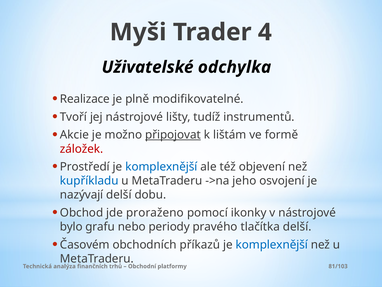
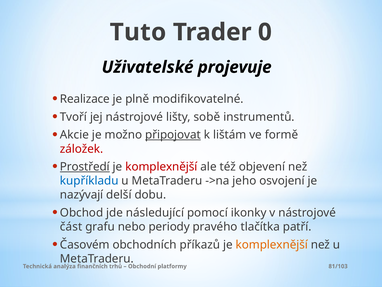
Myši: Myši -> Tuto (138, 32)
4: 4 -> 0 (265, 32)
odchylka: odchylka -> projevuje (235, 67)
tudíž: tudíž -> sobě (207, 117)
Prostředí underline: none -> present (85, 167)
komplexnější colour: blue -> red (161, 167)
proraženo: proraženo -> následující (155, 212)
bylo: bylo -> část (71, 226)
tlačítka delší: delší -> patří (297, 226)
komplexnější colour: blue -> orange (272, 244)
